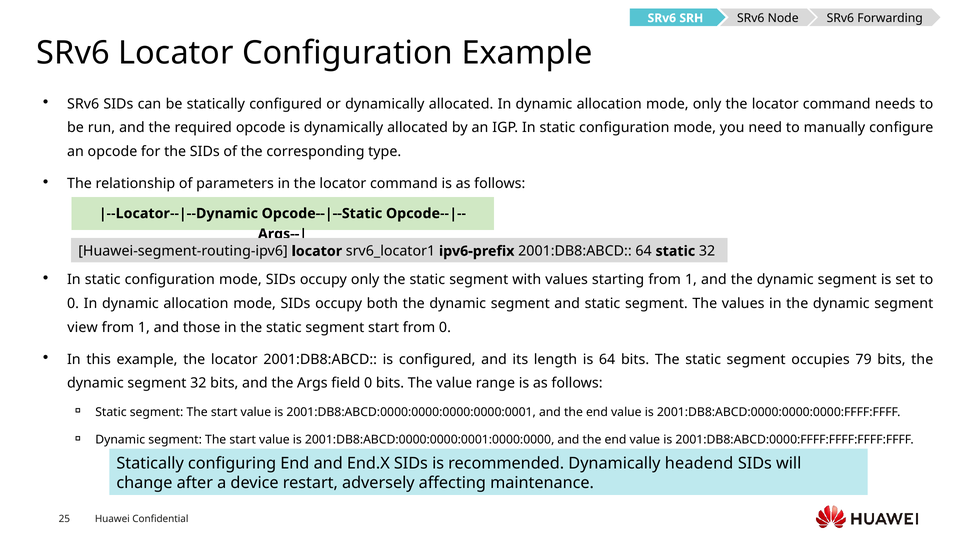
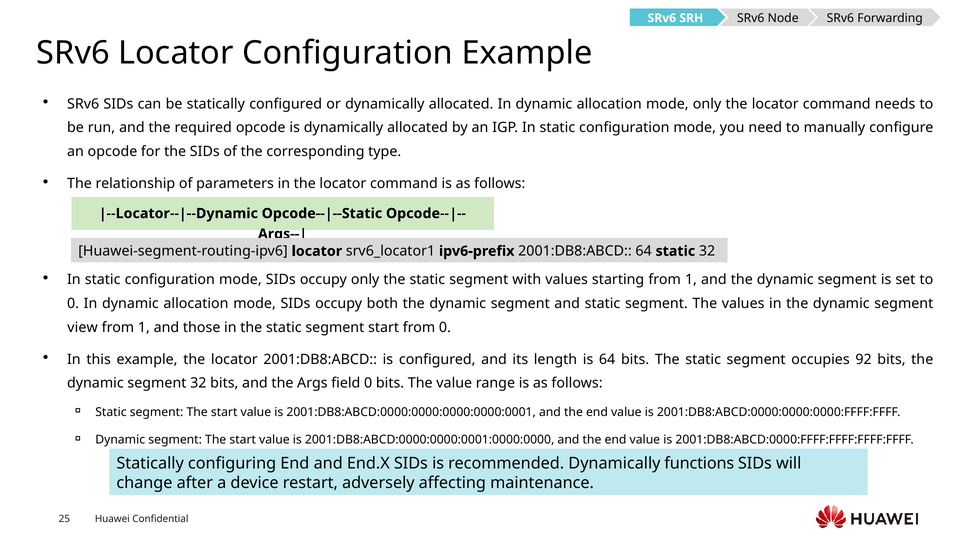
79: 79 -> 92 (864, 359)
headend: headend -> functions (699, 463)
